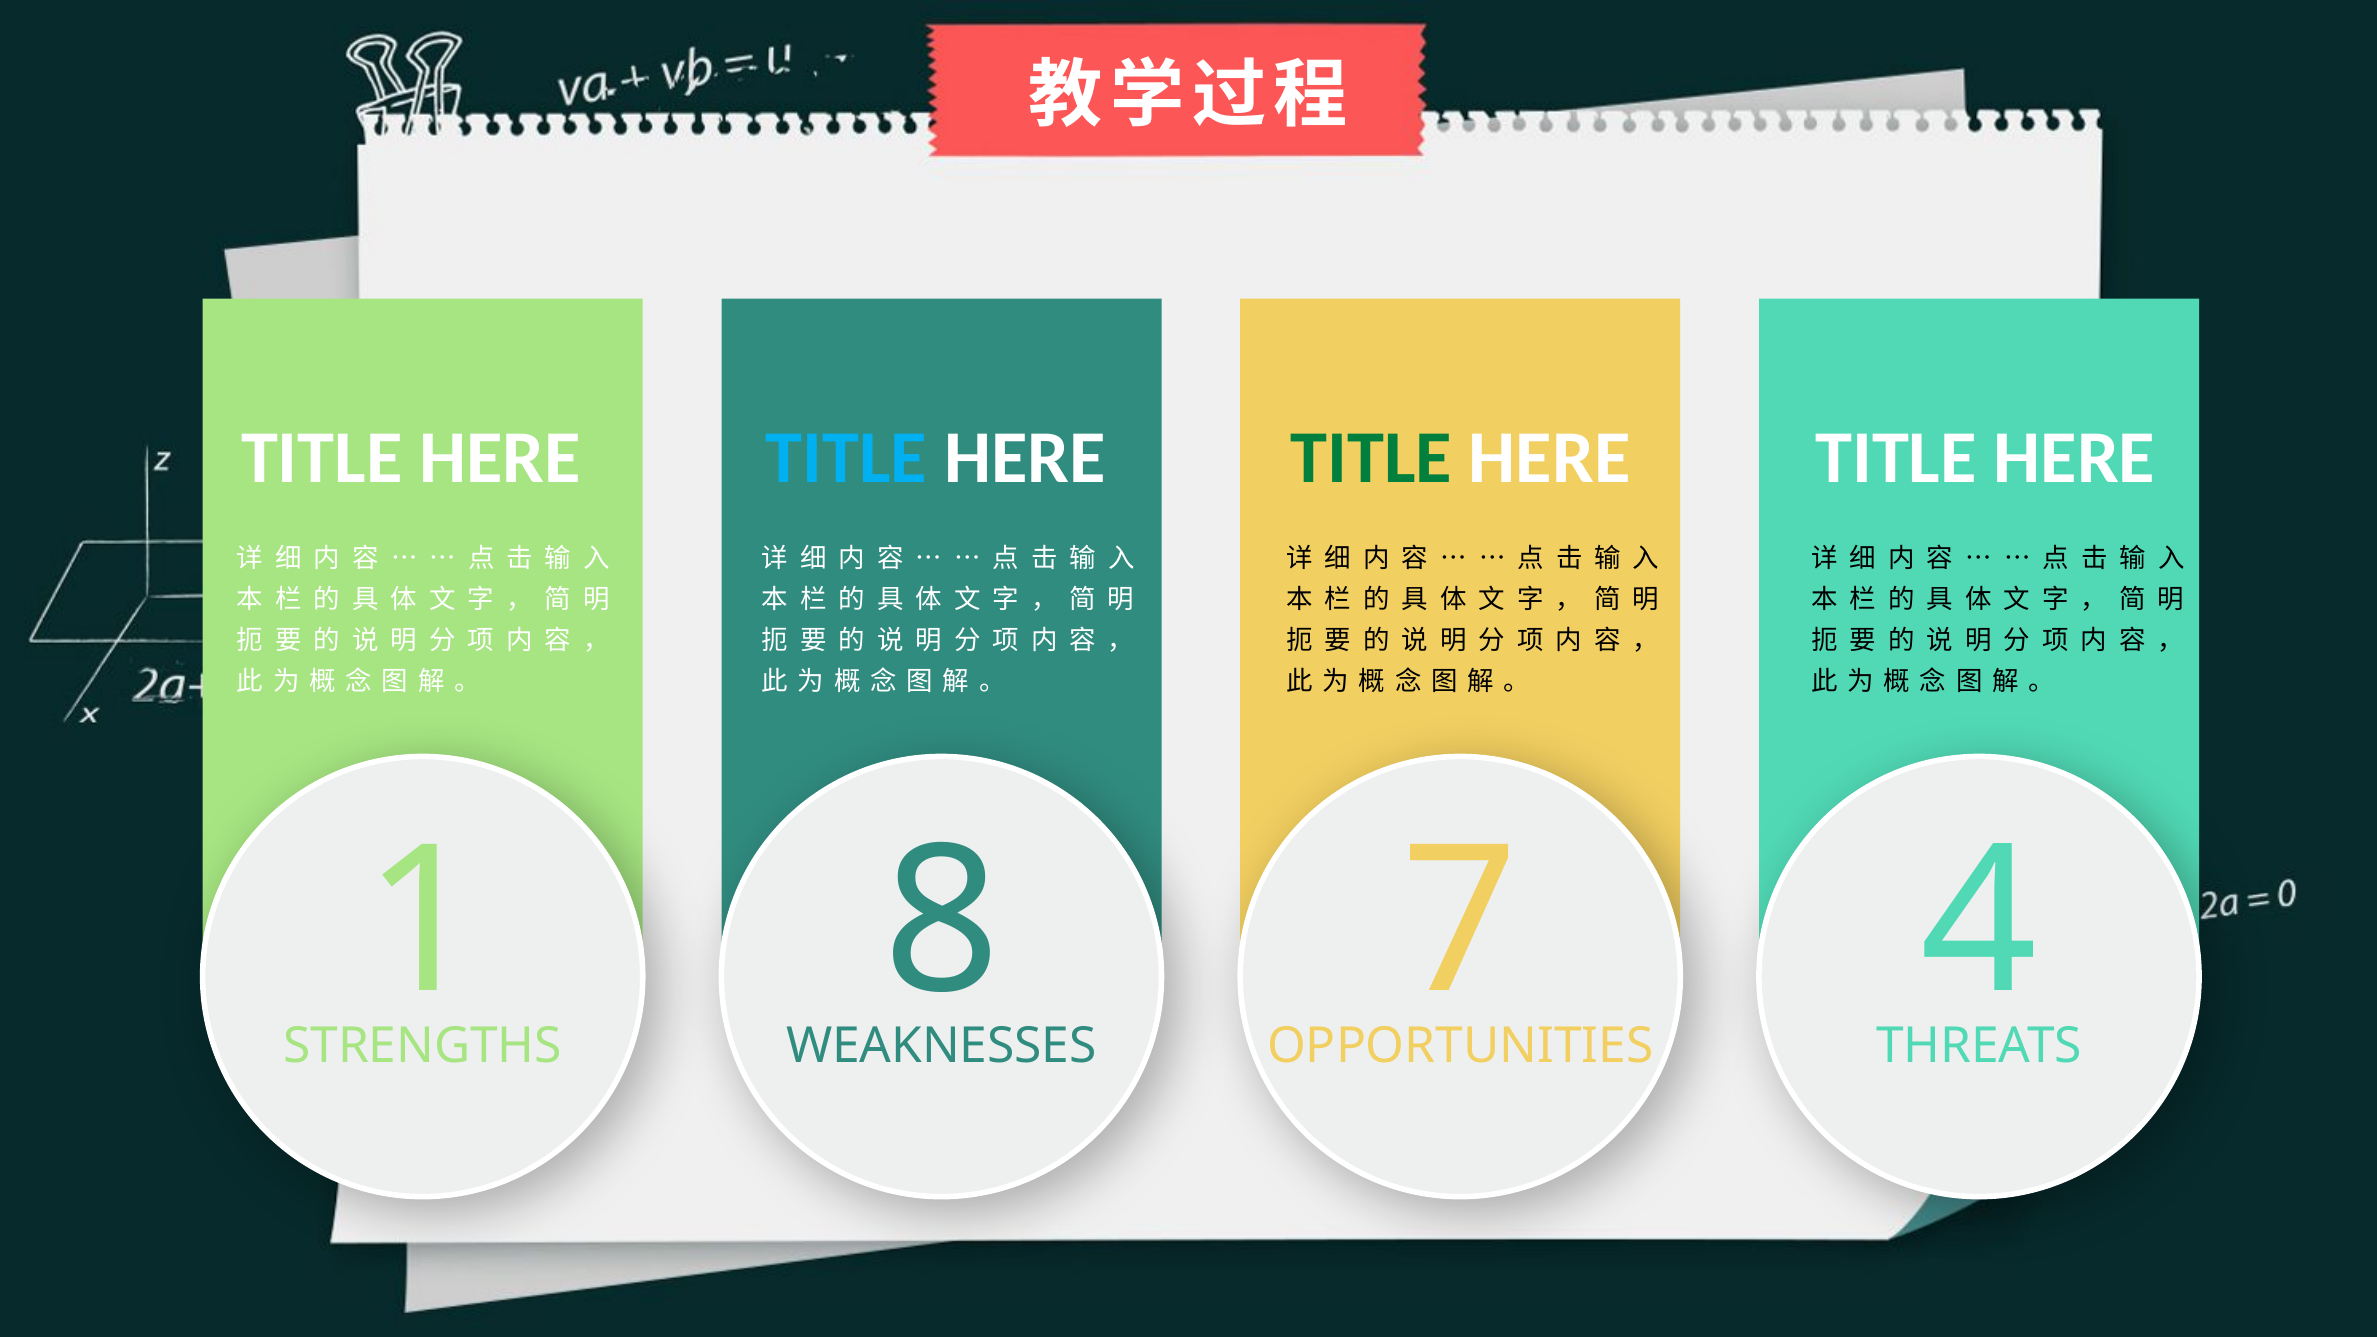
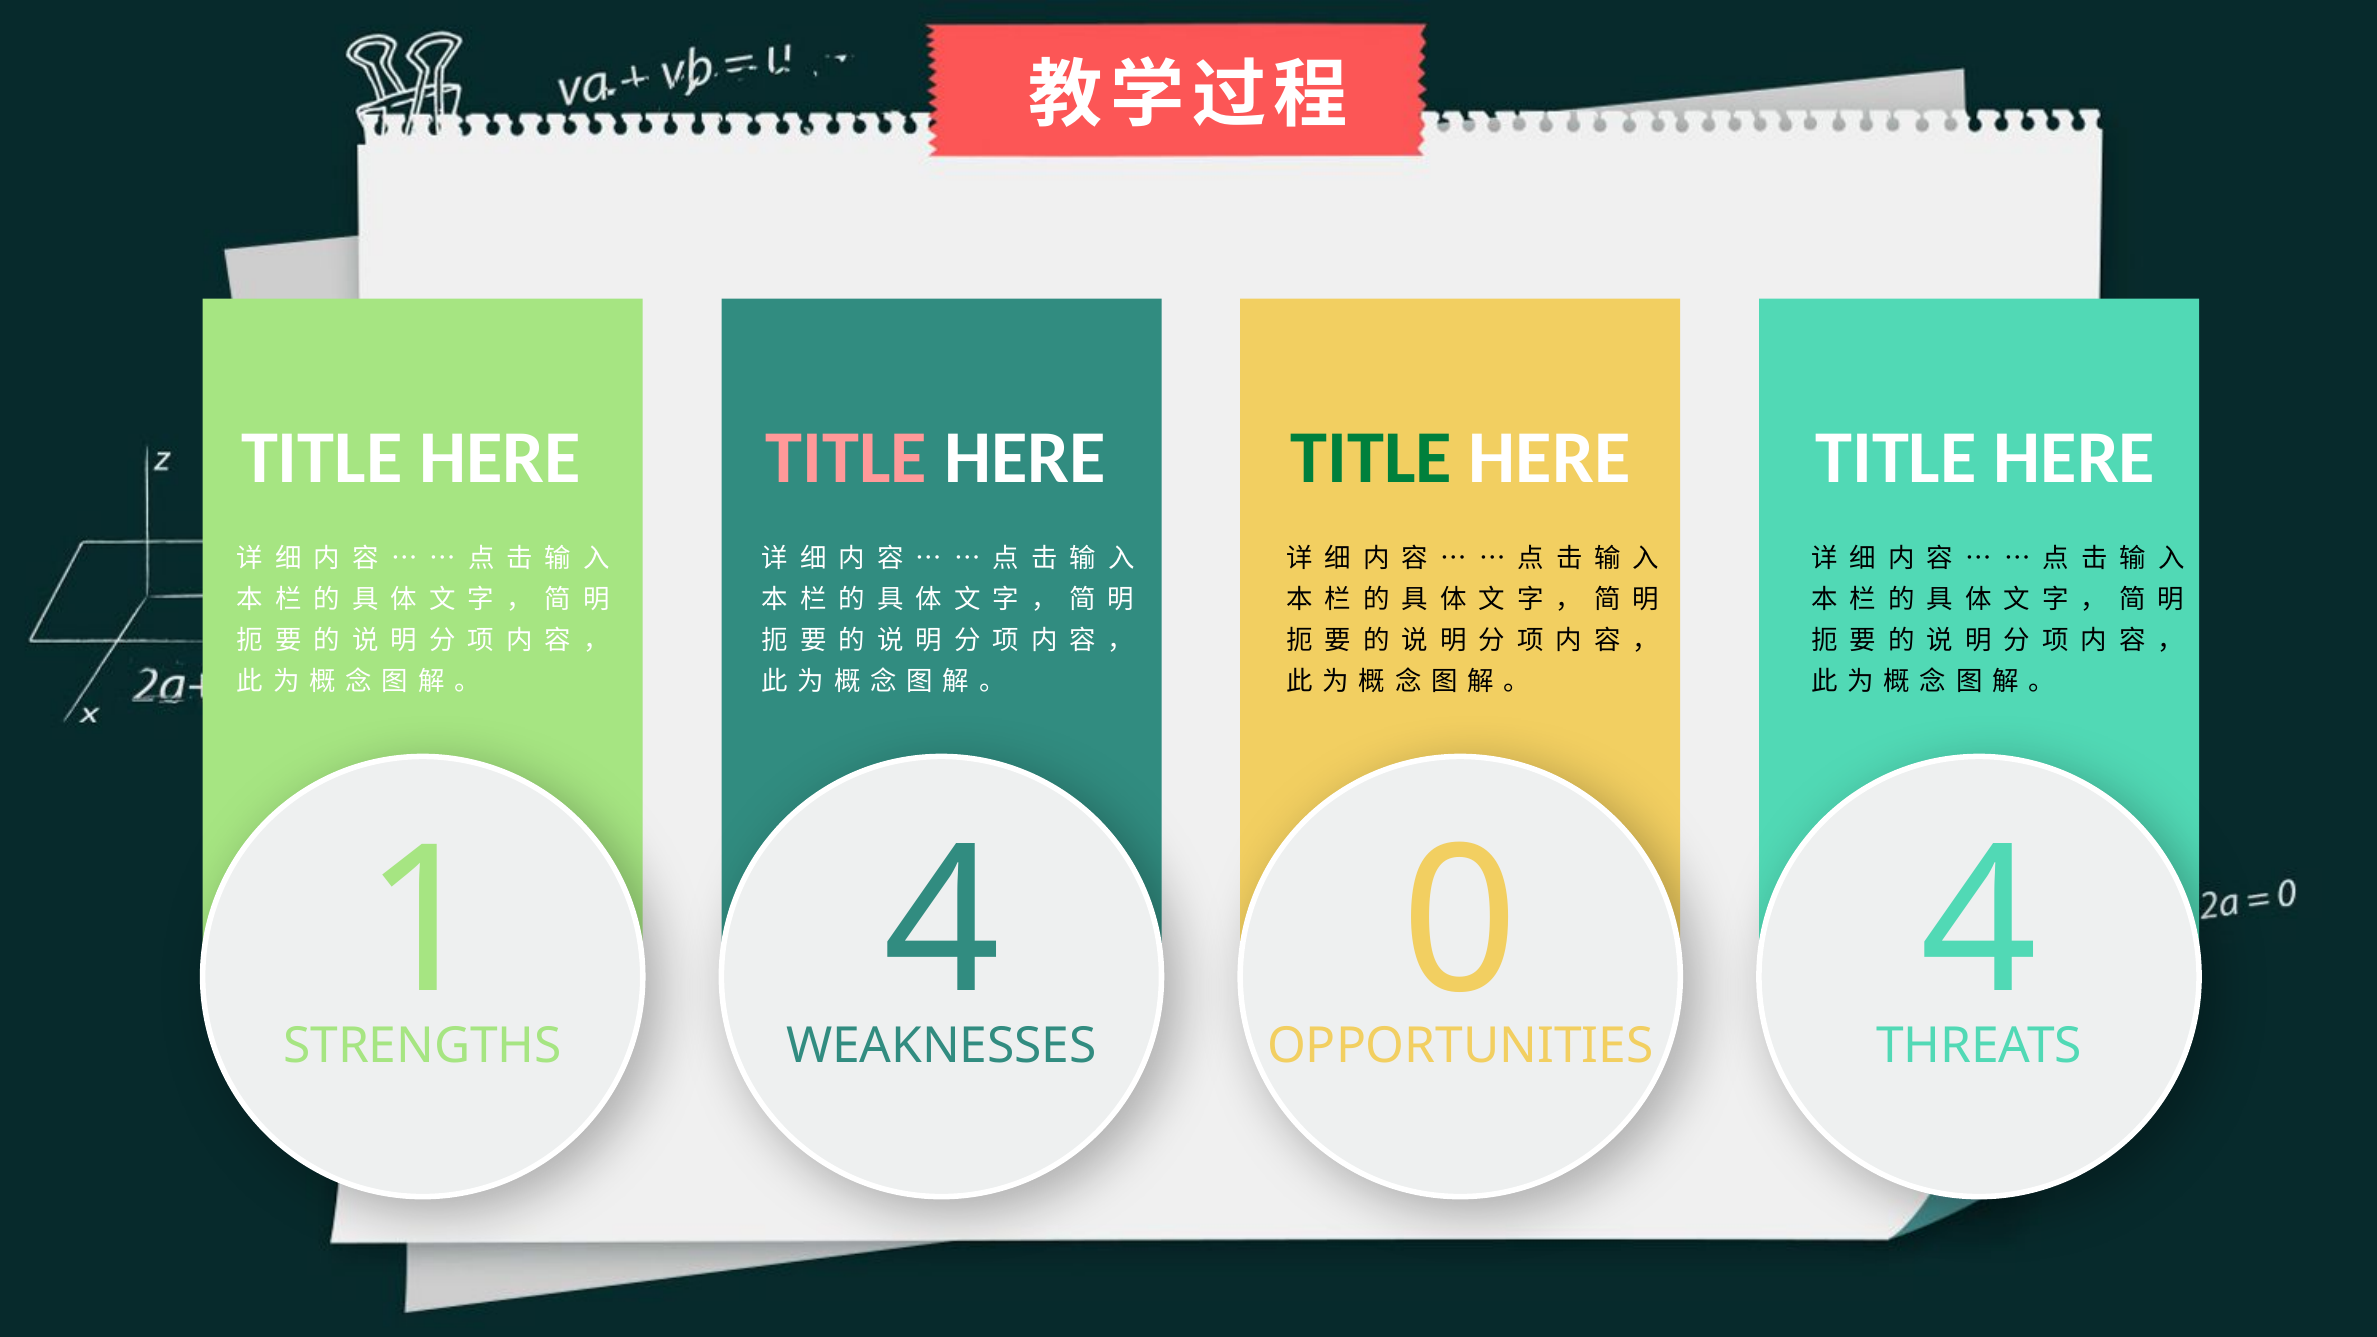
TITLE colour: light blue -> pink (847, 458)
STRENGTHS 8: 8 -> 4 (942, 923)
7: 7 -> 0 (1460, 923)
